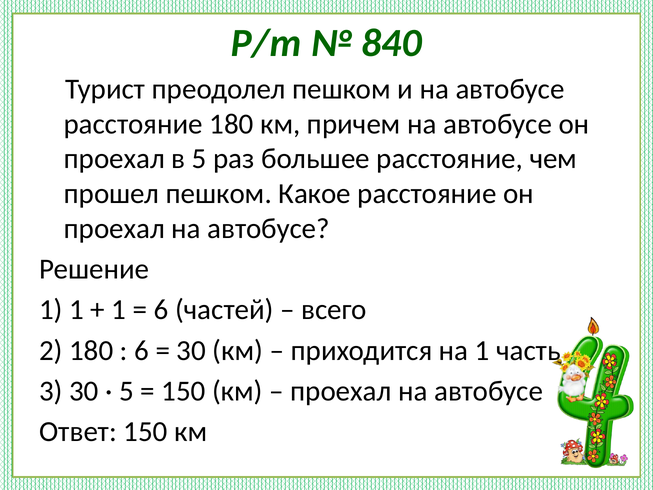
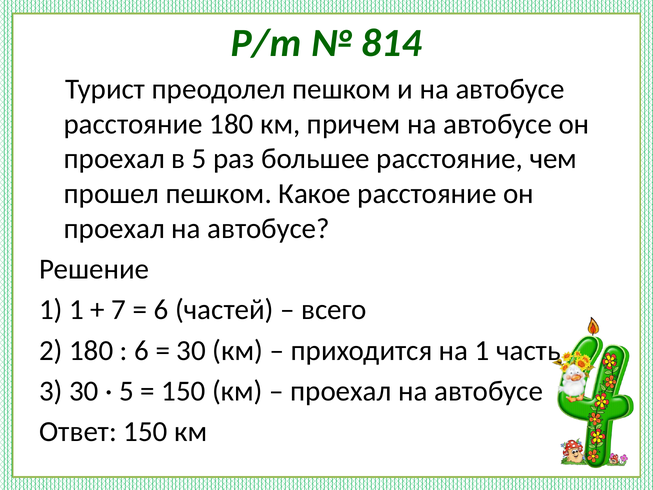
840: 840 -> 814 (391, 43)
1: 1 -> 7 (119, 310)
